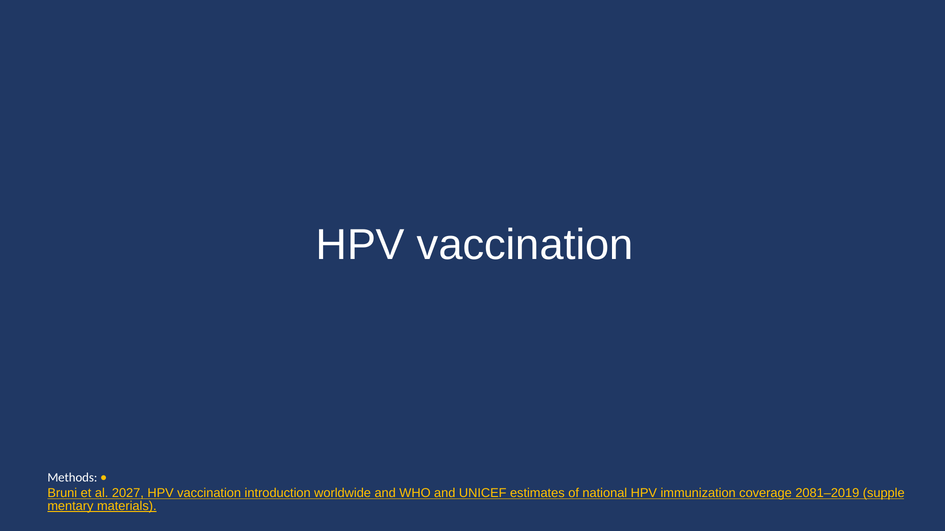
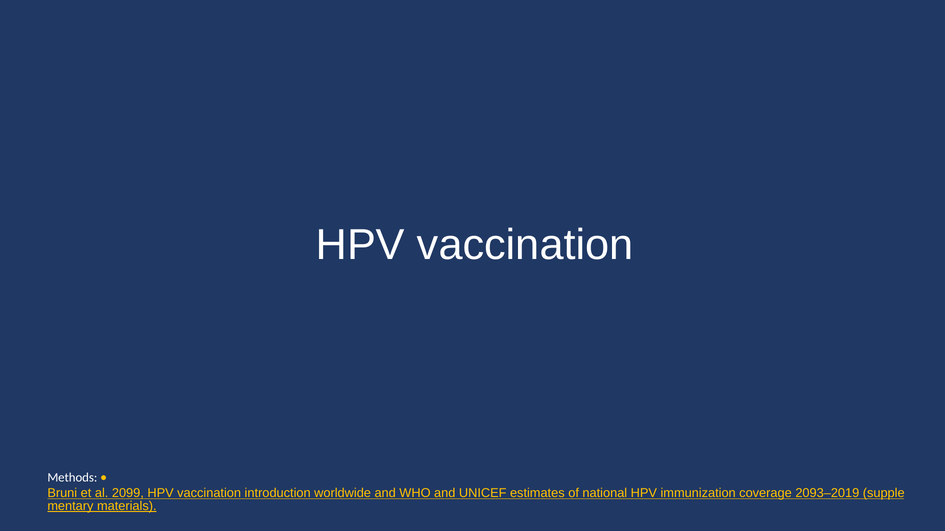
2027: 2027 -> 2099 (128, 494)
2081–2019: 2081–2019 -> 2093–2019 (827, 494)
